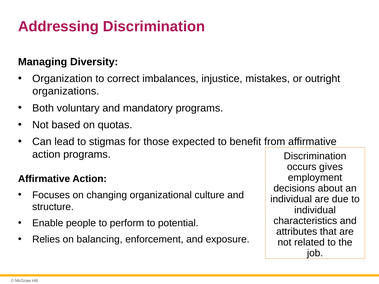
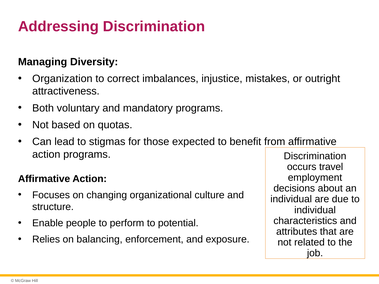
organizations: organizations -> attractiveness (66, 91)
gives: gives -> travel (331, 167)
